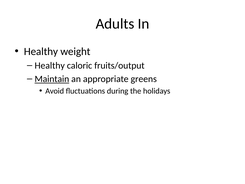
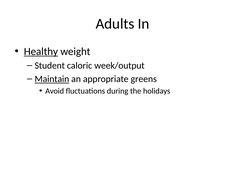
Healthy underline: none -> present (41, 51)
Healthy: Healthy -> Student (50, 65)
fruits/output: fruits/output -> week/output (119, 65)
